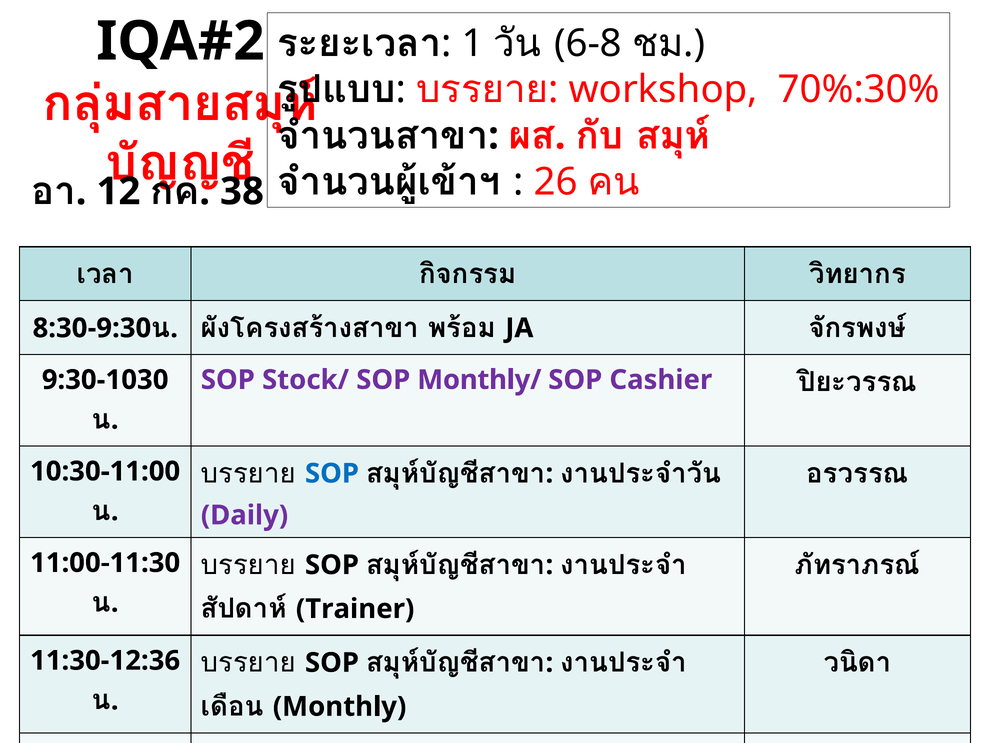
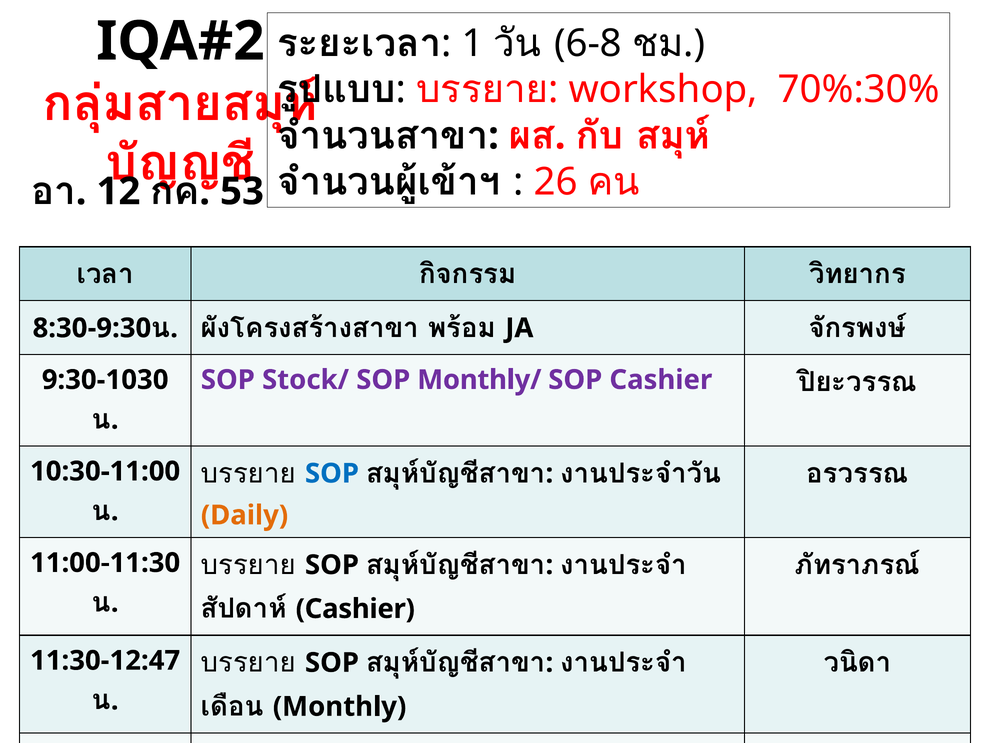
38: 38 -> 53 (242, 191)
Daily colour: purple -> orange (245, 515)
Trainer: Trainer -> Cashier (355, 609)
11:30-12:36: 11:30-12:36 -> 11:30-12:47 (105, 660)
